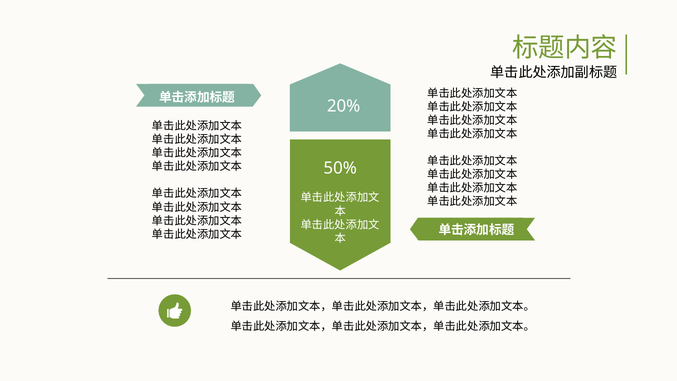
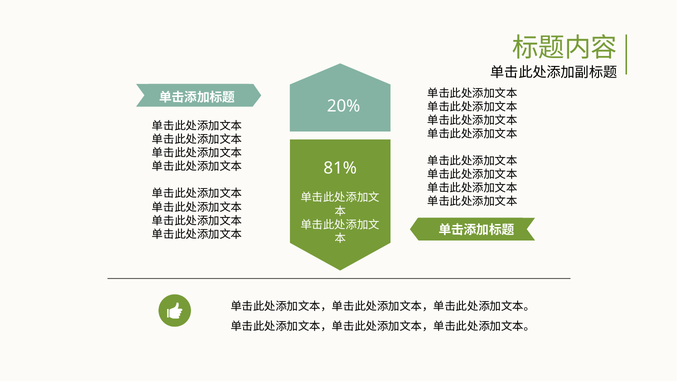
50%: 50% -> 81% (340, 168)
